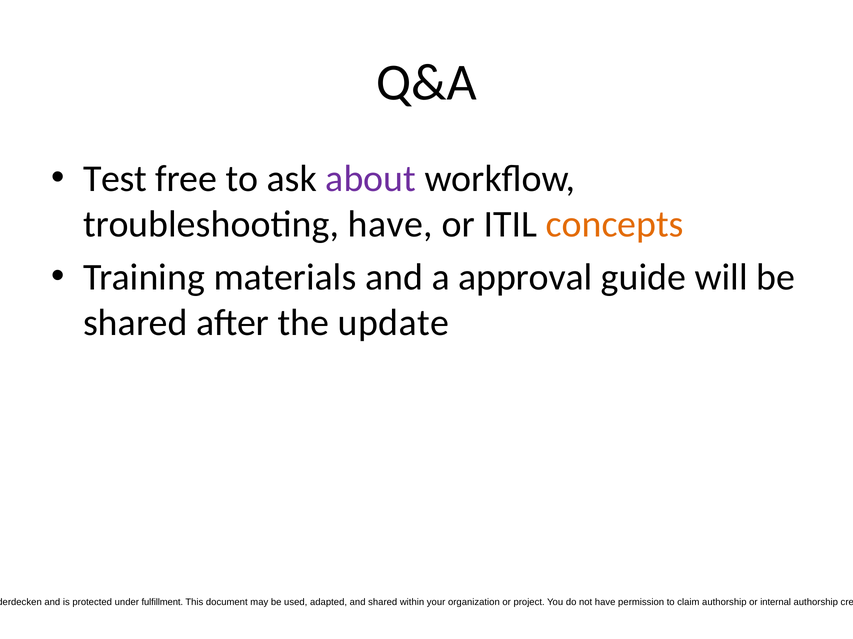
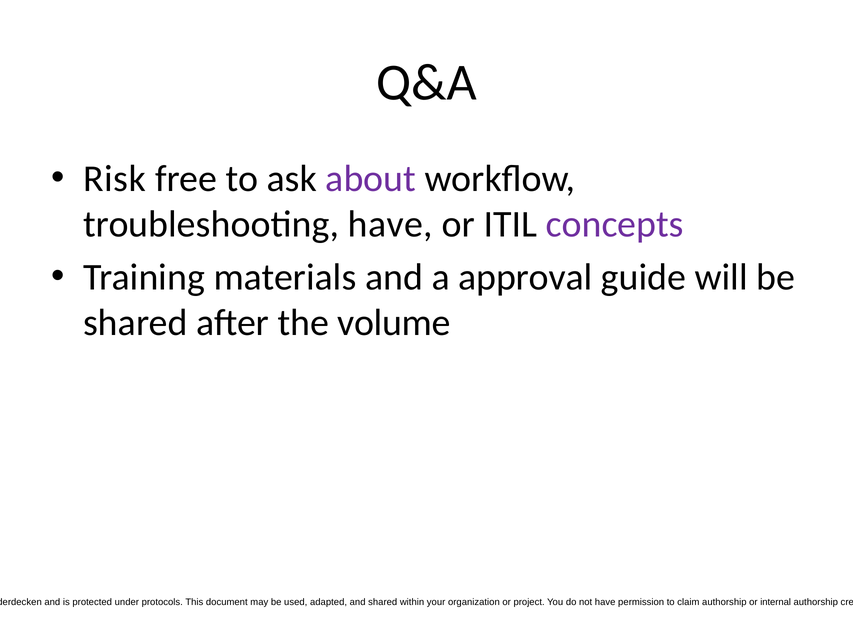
Test: Test -> Risk (115, 179)
concepts colour: orange -> purple (615, 224)
update: update -> volume (394, 323)
fulfillment: fulfillment -> protocols (162, 603)
